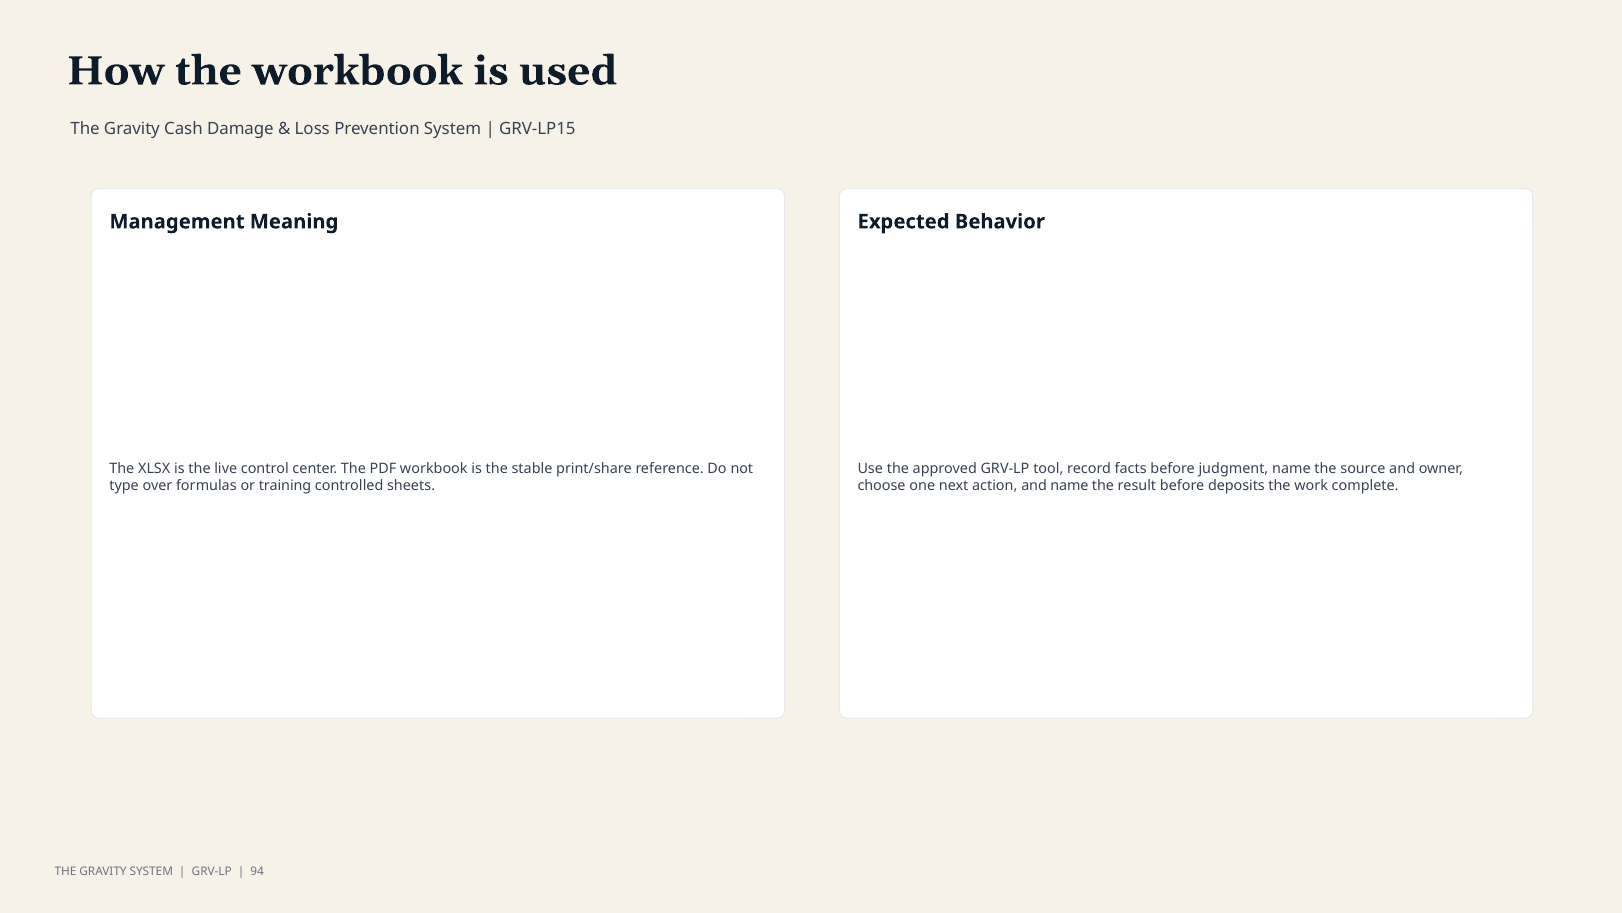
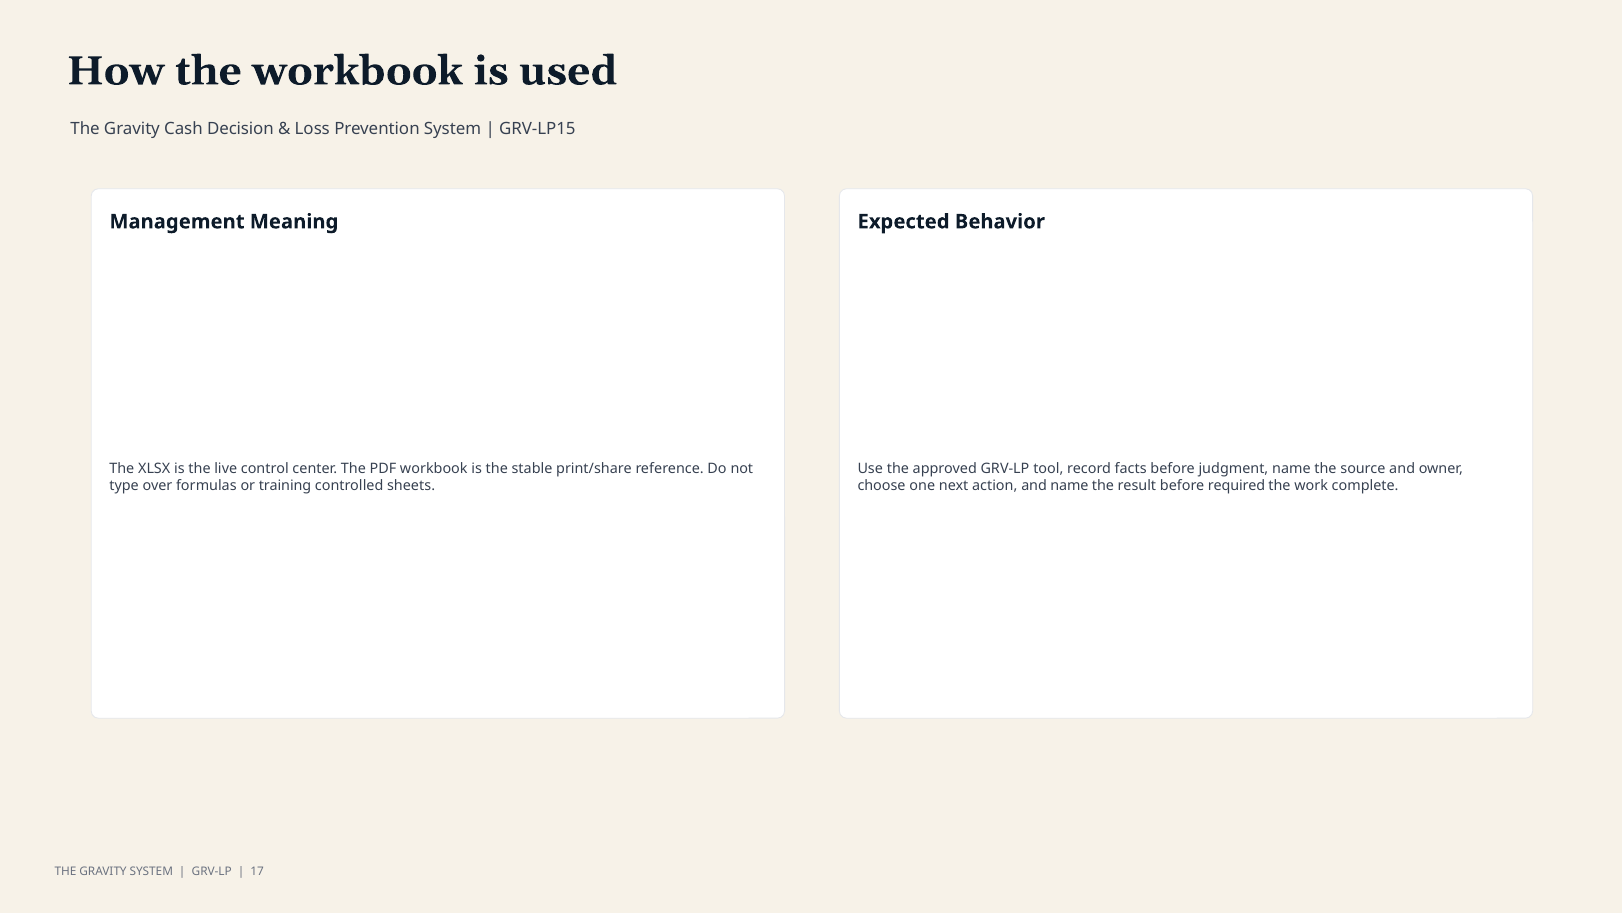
Damage: Damage -> Decision (240, 129)
deposits: deposits -> required (1236, 486)
94: 94 -> 17 (257, 871)
